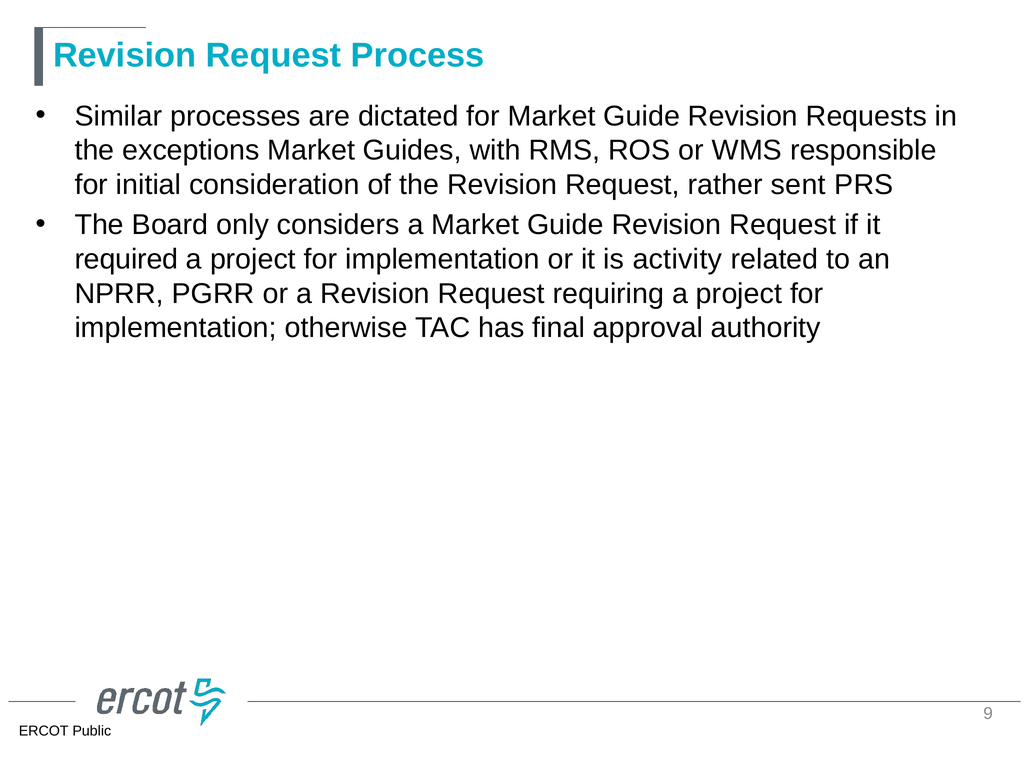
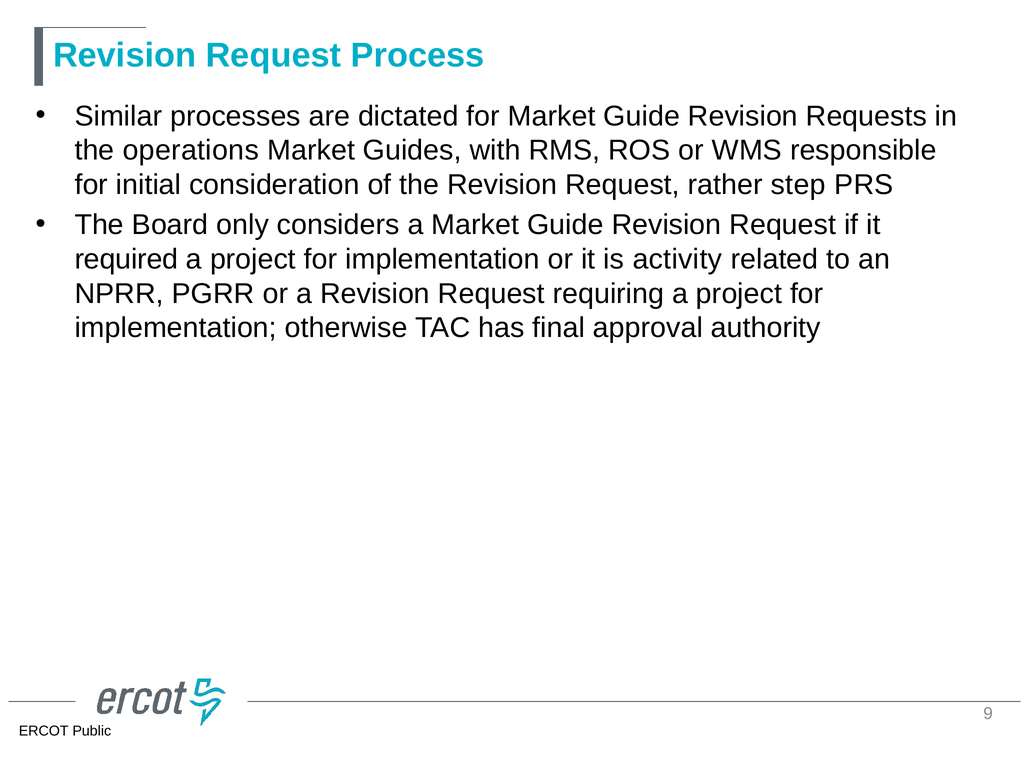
exceptions: exceptions -> operations (191, 151)
sent: sent -> step (798, 185)
